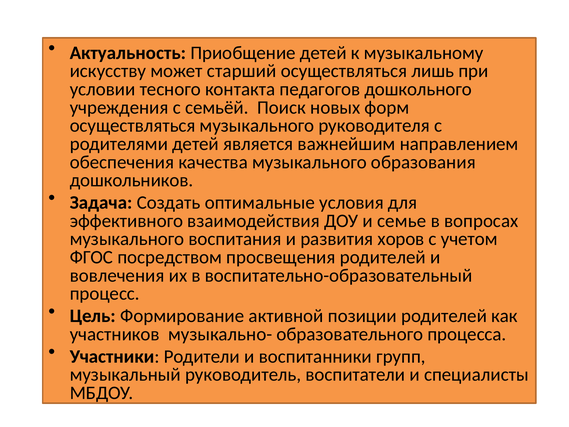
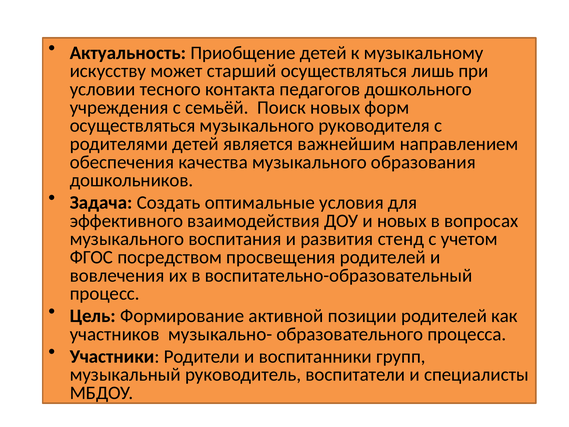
и семье: семье -> новых (402, 221)
хоров: хоров -> стенд (401, 239)
